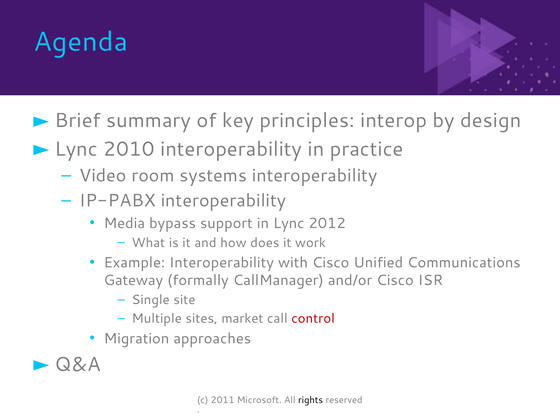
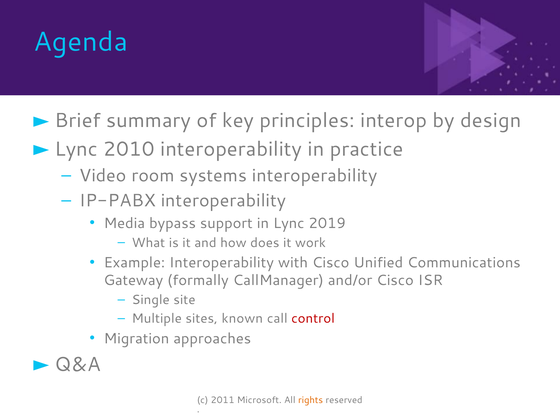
2012: 2012 -> 2019 (327, 223)
market: market -> known (242, 319)
rights colour: black -> orange (311, 400)
